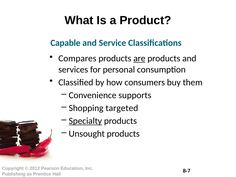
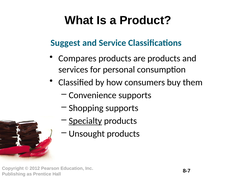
Capable: Capable -> Suggest (65, 43)
are underline: present -> none (139, 58)
Shopping targeted: targeted -> supports (122, 108)
